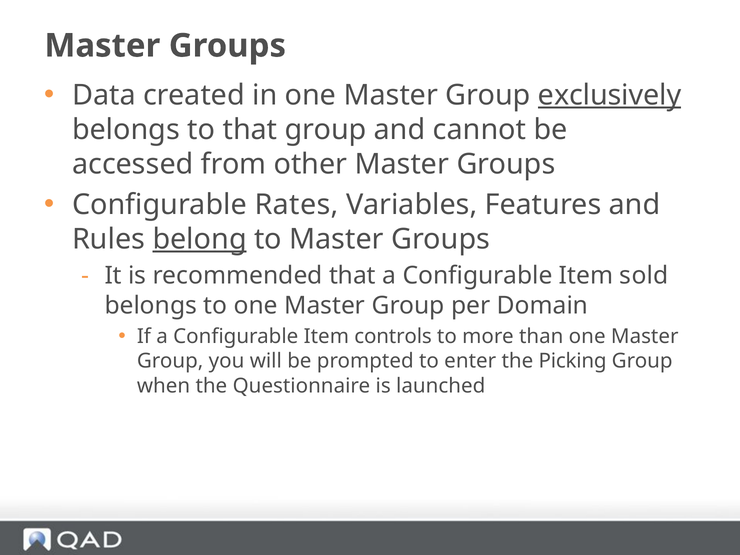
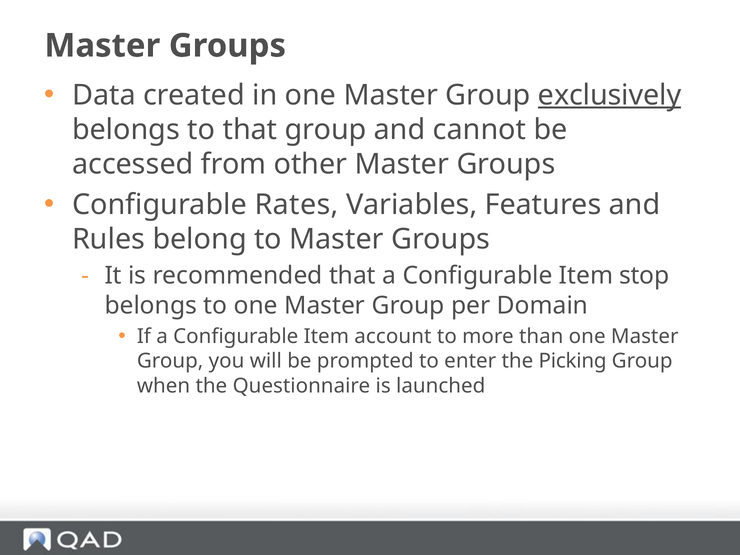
belong underline: present -> none (200, 239)
sold: sold -> stop (644, 276)
controls: controls -> account (393, 336)
